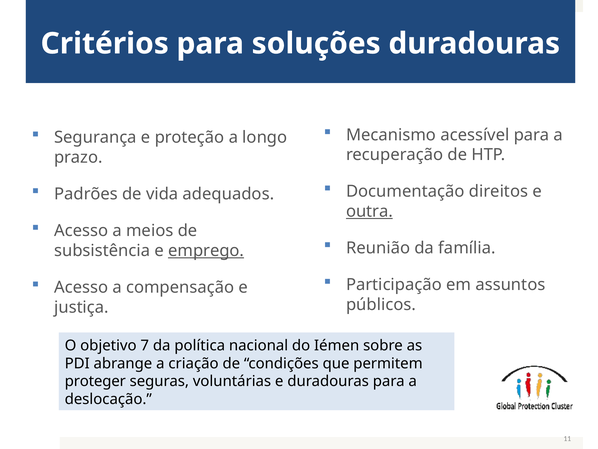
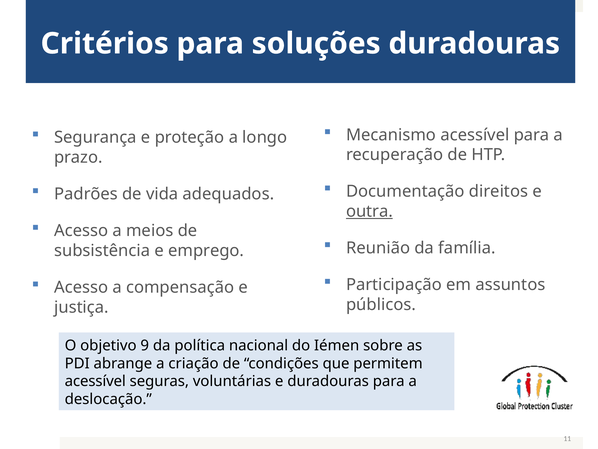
emprego underline: present -> none (206, 250)
7: 7 -> 9 (145, 345)
proteger: proteger -> acessível (95, 381)
